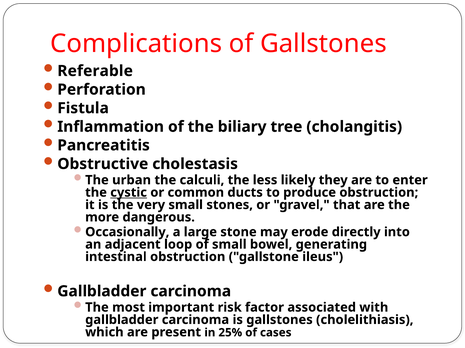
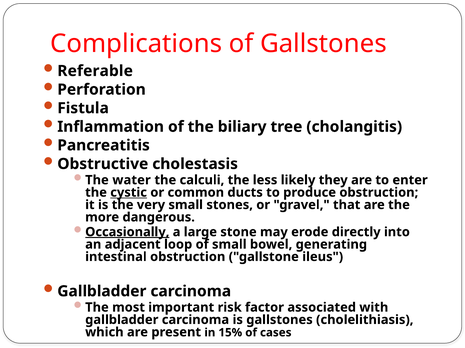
urban: urban -> water (132, 180)
Occasionally underline: none -> present (127, 232)
25%: 25% -> 15% (230, 333)
